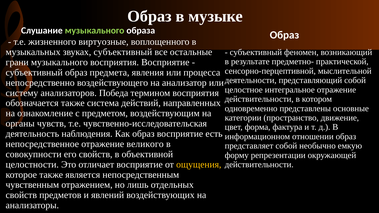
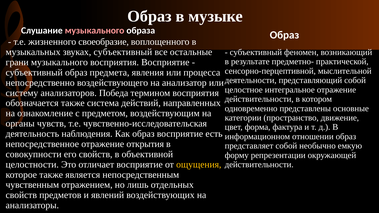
музыкального colour: light green -> pink (95, 30)
виртуозные: виртуозные -> своеобразие (104, 42)
великого: великого -> открытия (145, 144)
